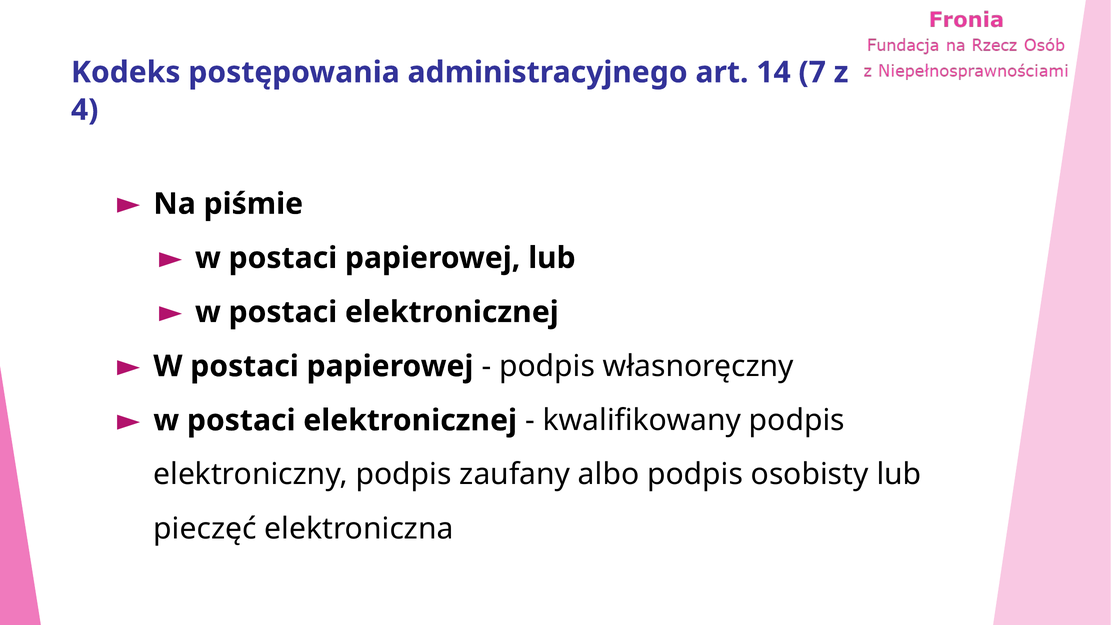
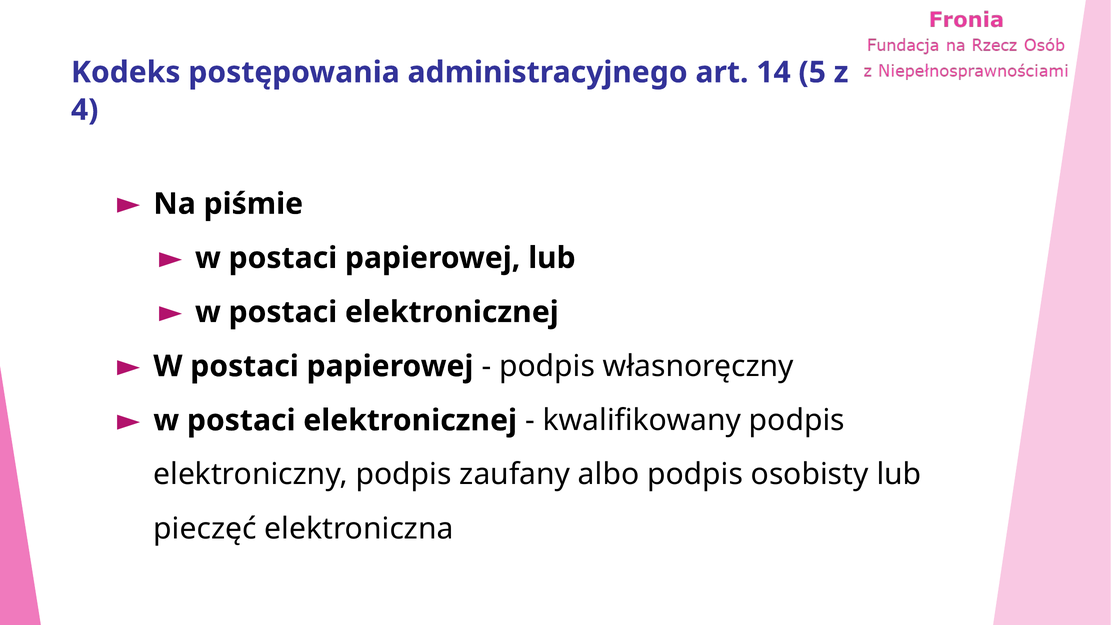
7: 7 -> 5 (812, 72)
